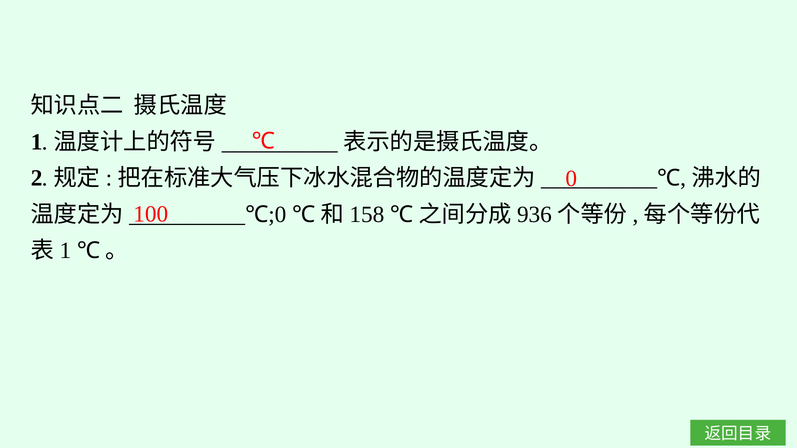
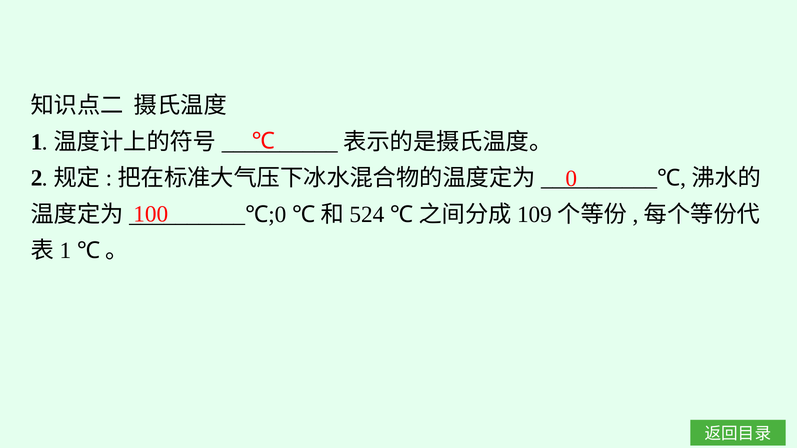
158: 158 -> 524 (367, 215)
936: 936 -> 109 (534, 215)
